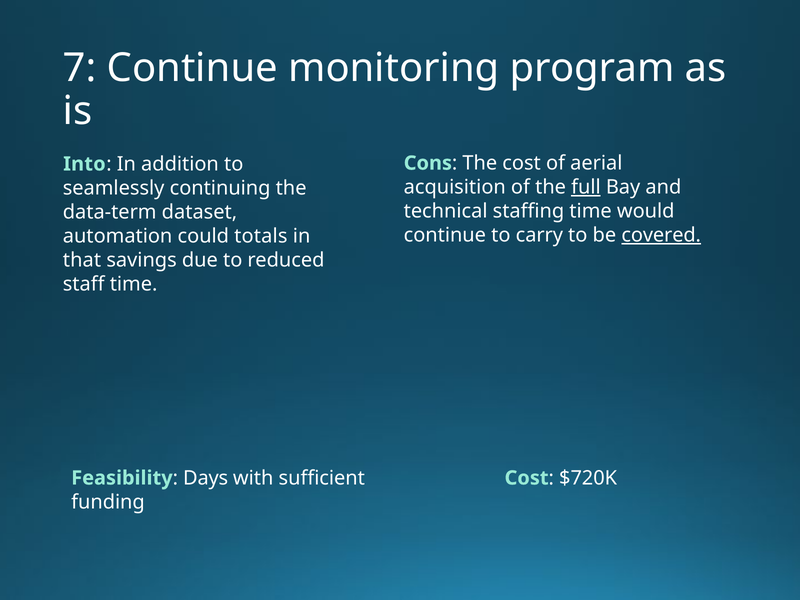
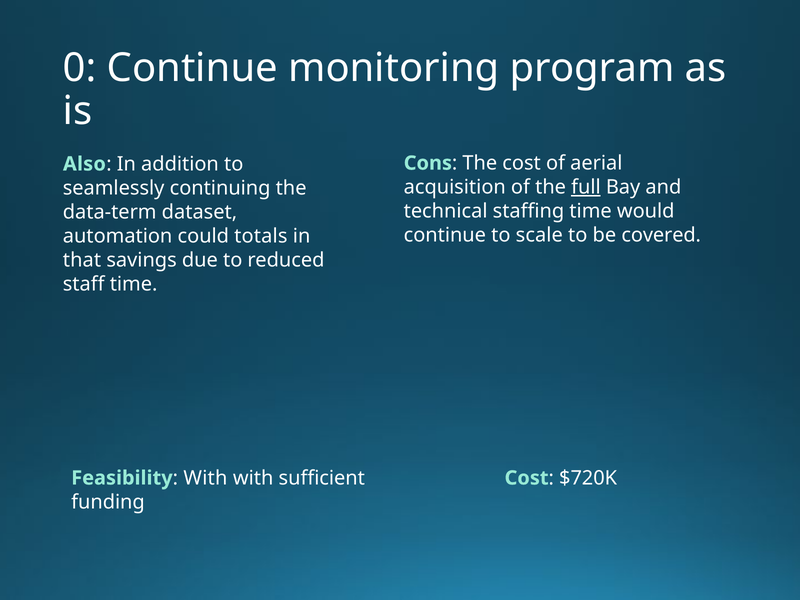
7: 7 -> 0 (80, 68)
Into: Into -> Also (84, 164)
carry: carry -> scale (539, 235)
covered underline: present -> none (661, 235)
Days: Days -> With (205, 478)
